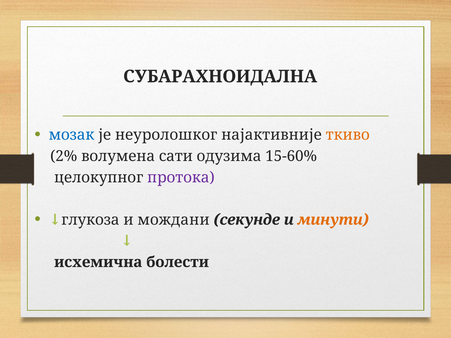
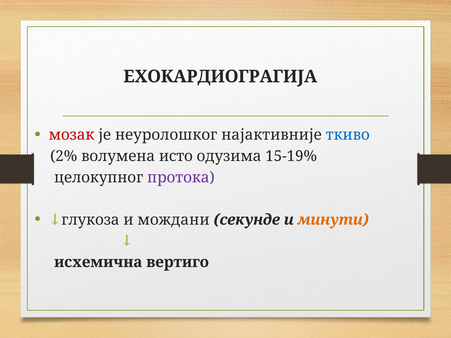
СУБАРАХНОИДАЛНА: СУБАРАХНОИДАЛНА -> ЕХОКАРДИОГРАГИЈА (220, 77)
мозак colour: blue -> red (71, 135)
ткиво colour: orange -> blue (348, 135)
сати: сати -> исто (176, 156)
15-60%: 15-60% -> 15-19% (291, 156)
болести: болести -> вертиго (178, 262)
